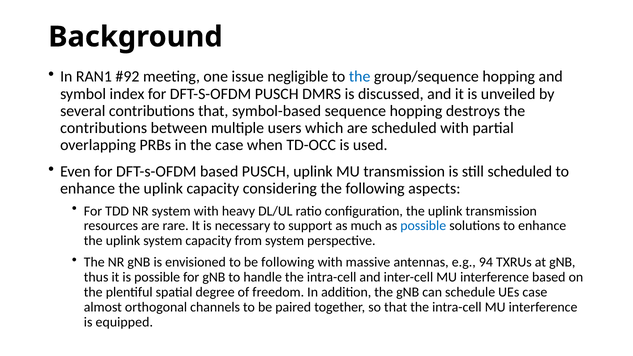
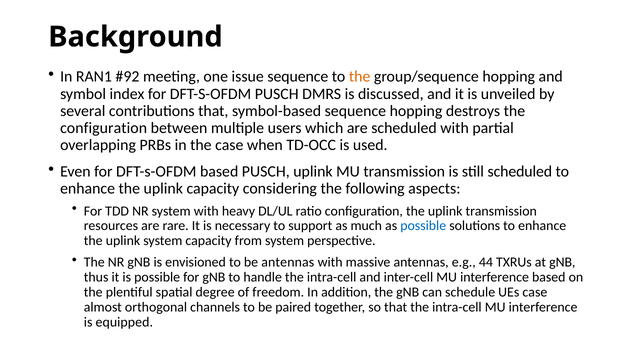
issue negligible: negligible -> sequence (298, 77)
the colour: blue -> orange (360, 77)
contributions: contributions -> configuration (104, 128)
be following: following -> antennas (288, 262)
94: 94 -> 44 (486, 262)
